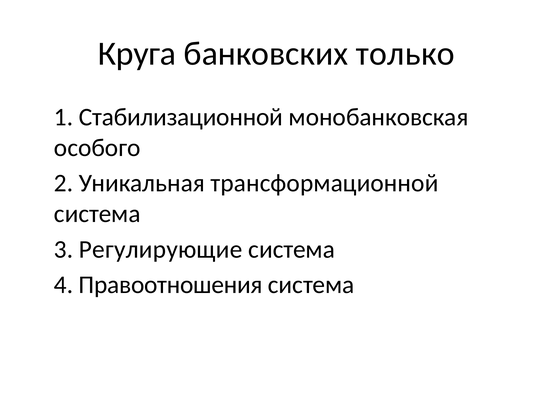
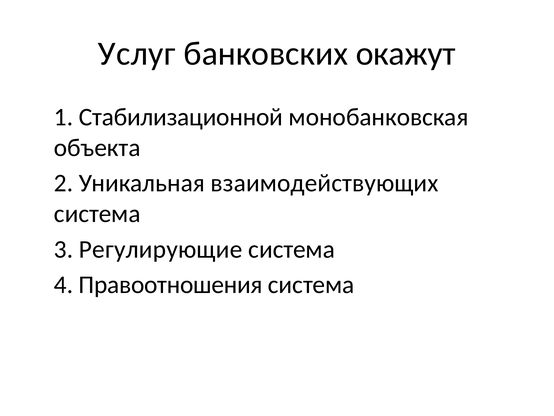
Круга: Круга -> Услуг (137, 53)
только: только -> окажут (406, 53)
особого: особого -> объекта (97, 147)
трансформационной: трансформационной -> взаимодействующих (325, 183)
